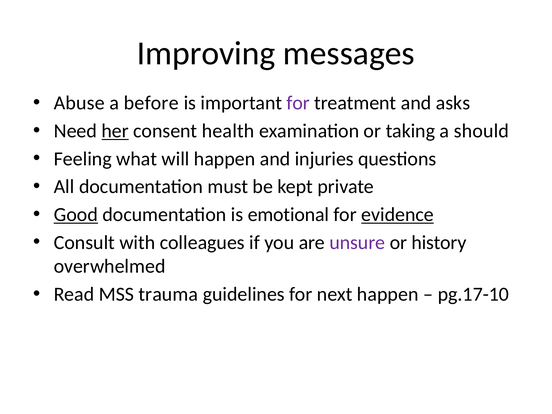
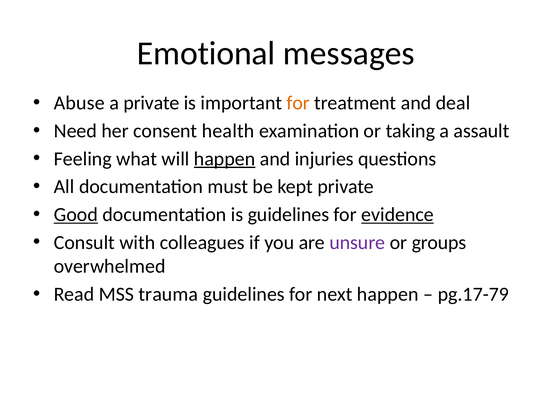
Improving: Improving -> Emotional (206, 53)
a before: before -> private (152, 103)
for colour: purple -> orange (298, 103)
asks: asks -> deal (453, 103)
her underline: present -> none (115, 131)
should: should -> assault (482, 131)
happen underline: none -> present (225, 159)
is emotional: emotional -> guidelines (288, 215)
history: history -> groups (439, 242)
pg.17-10: pg.17-10 -> pg.17-79 (473, 294)
